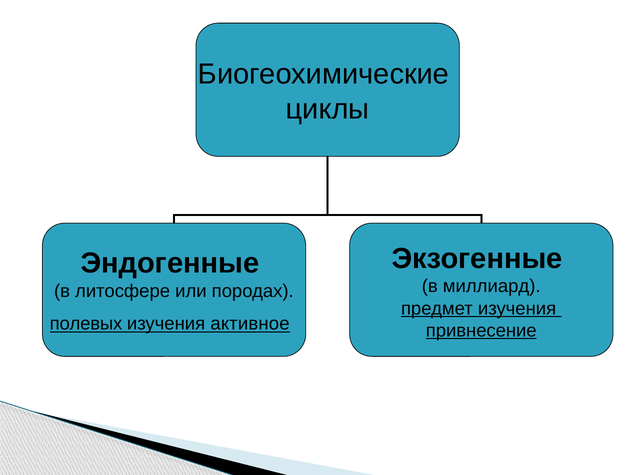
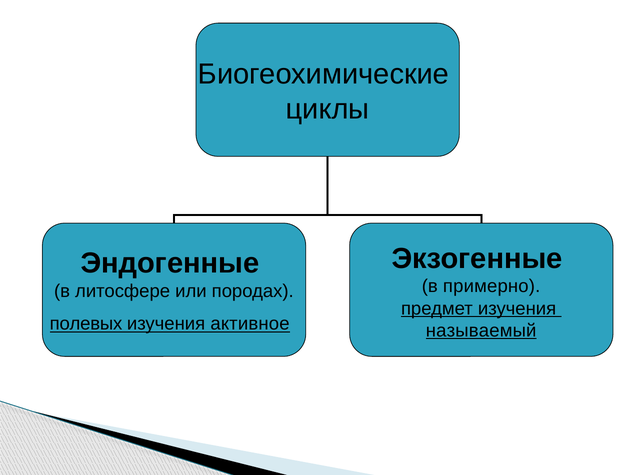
миллиард: миллиард -> примерно (492, 287)
привнесение: привнесение -> называемый (481, 331)
